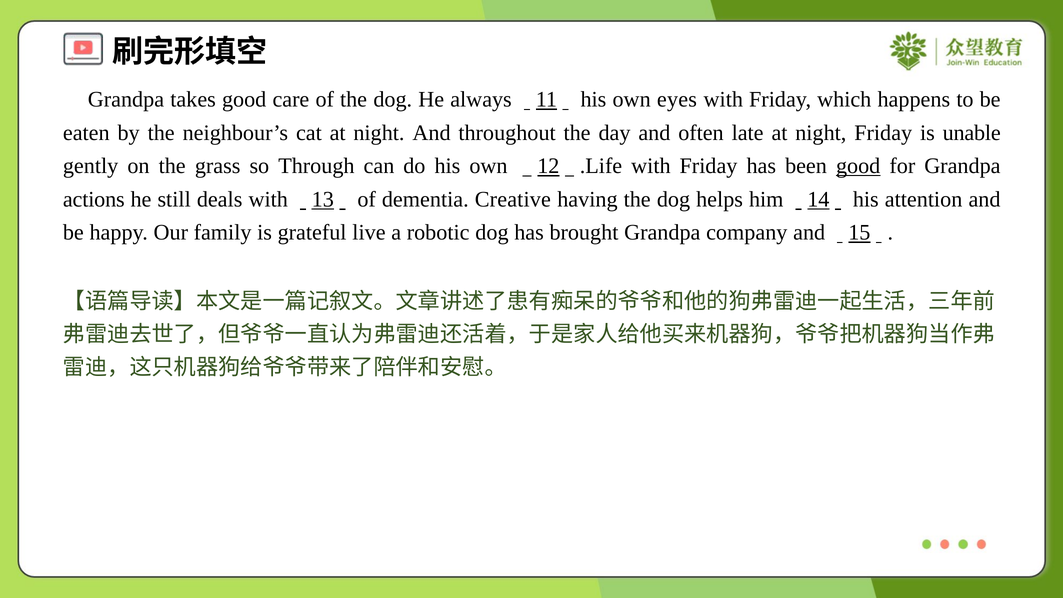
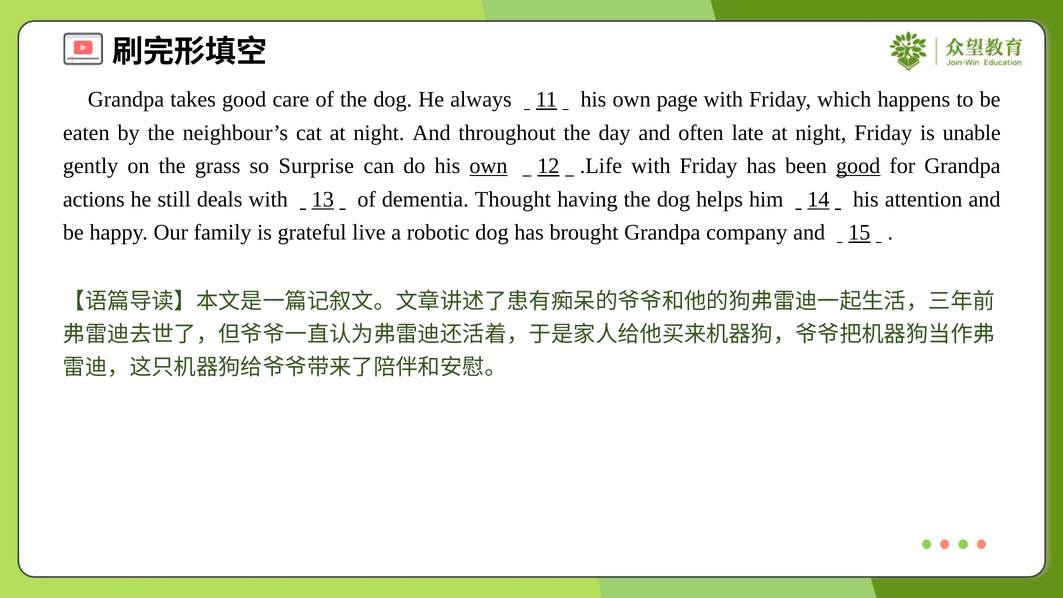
eyes: eyes -> page (677, 100)
Through: Through -> Surprise (316, 166)
own underline: none -> present (488, 166)
Creative: Creative -> Thought (513, 199)
